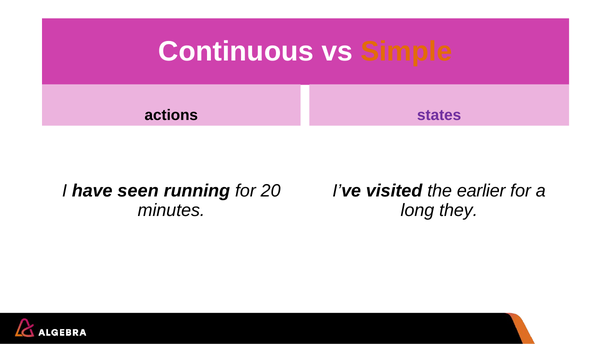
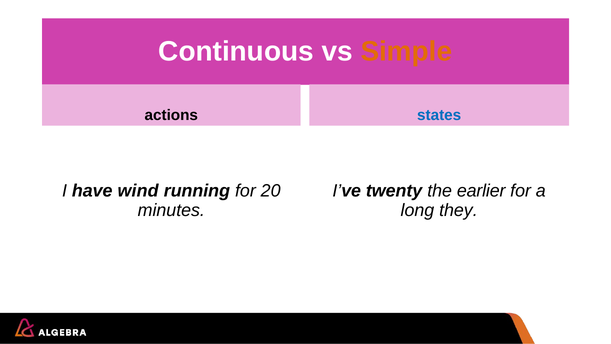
states colour: purple -> blue (439, 115)
seen: seen -> wind (138, 191)
visited: visited -> twenty (394, 191)
